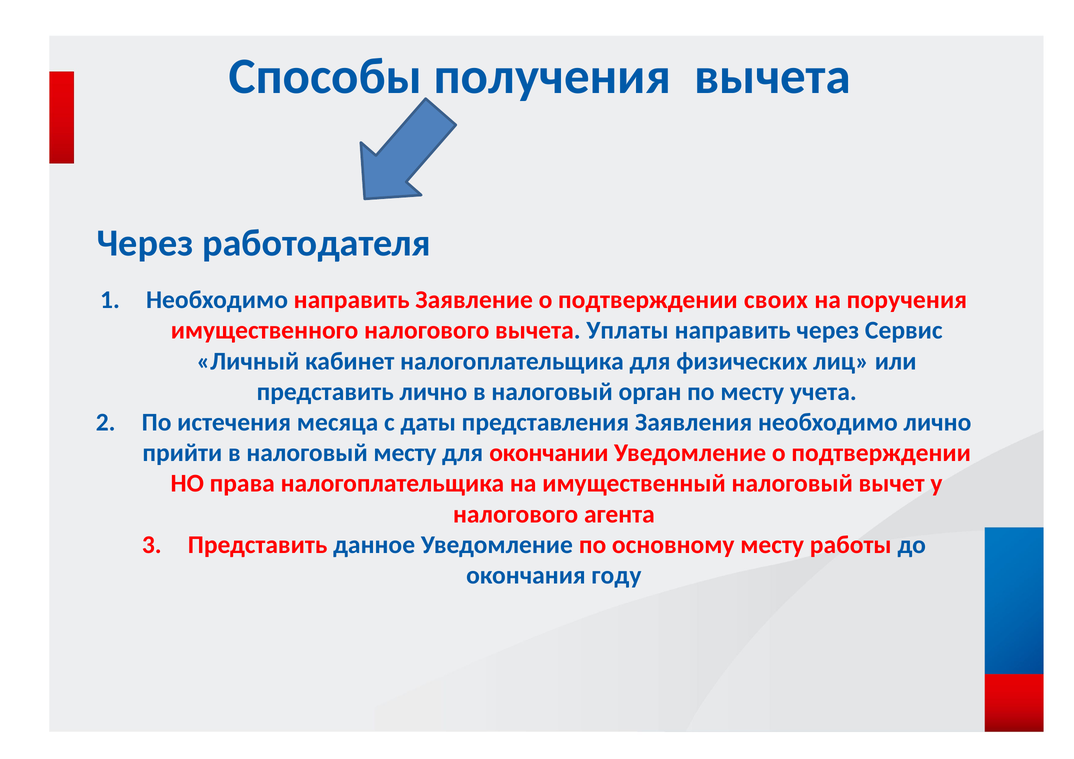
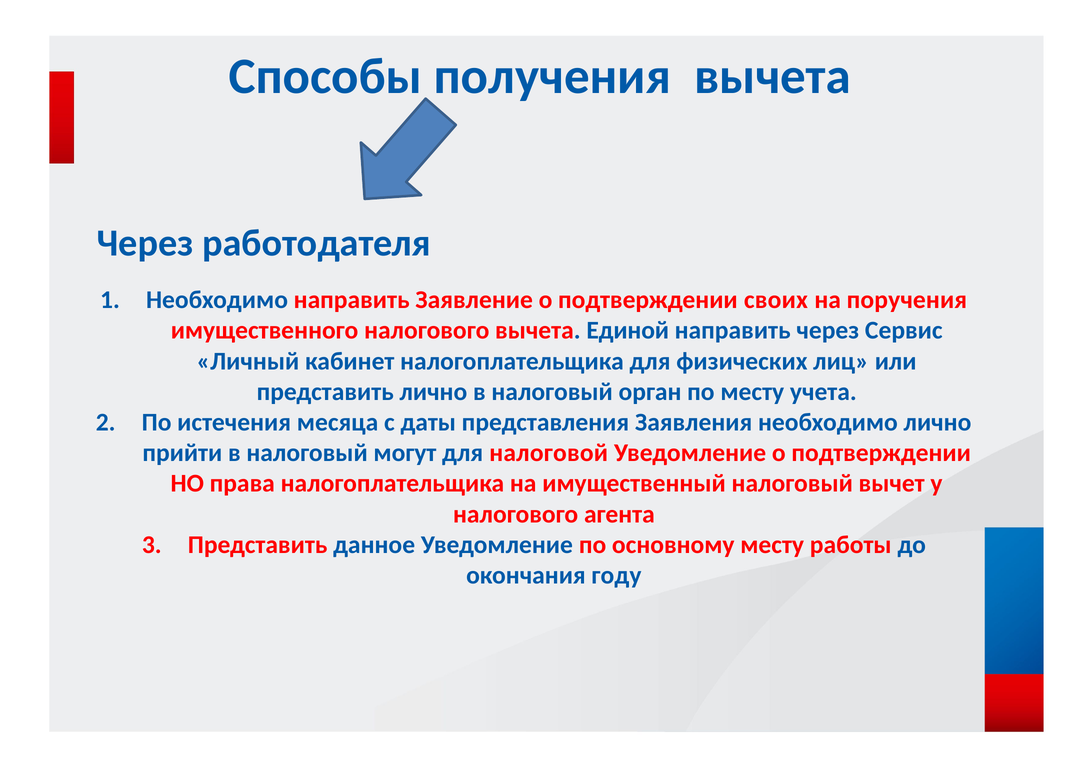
Уплаты: Уплаты -> Единой (628, 331)
налоговый месту: месту -> могут (405, 453)
окончании: окончании -> налоговой (549, 453)
